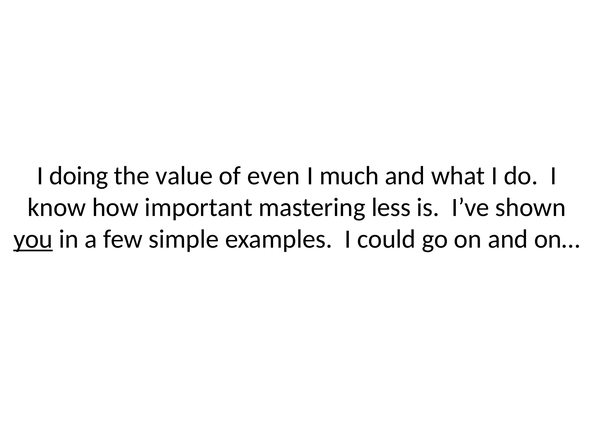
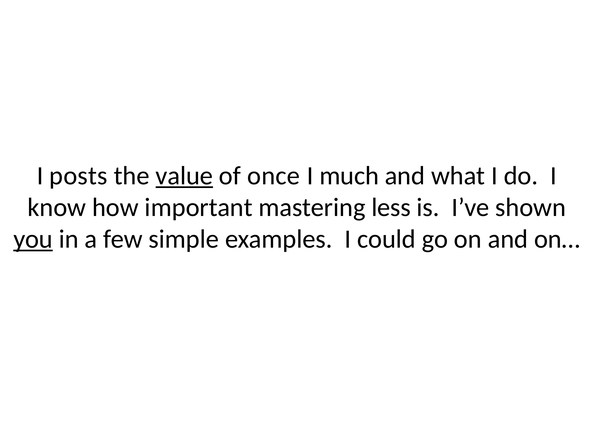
doing: doing -> posts (78, 176)
value underline: none -> present (184, 176)
even: even -> once (274, 176)
